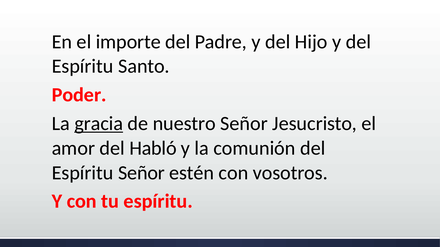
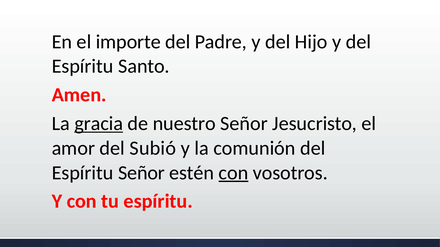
Poder: Poder -> Amen (79, 95)
Habló: Habló -> Subió (153, 148)
con underline: none -> present (233, 173)
